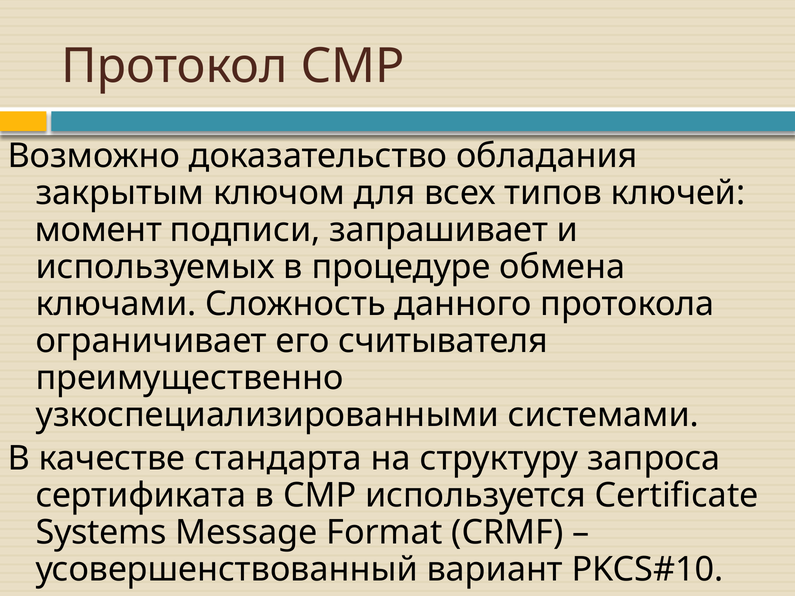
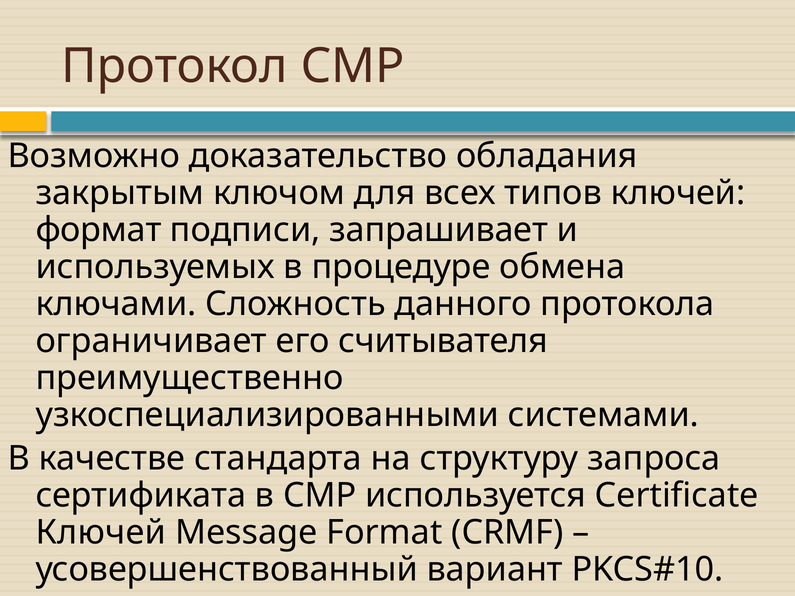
момент: момент -> формат (99, 230)
Systems: Systems -> Ключей (101, 533)
